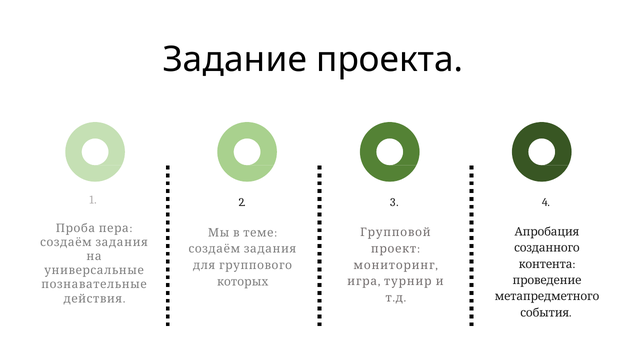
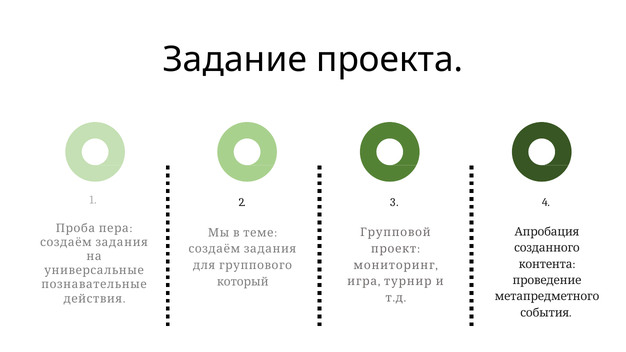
которых: которых -> который (243, 282)
